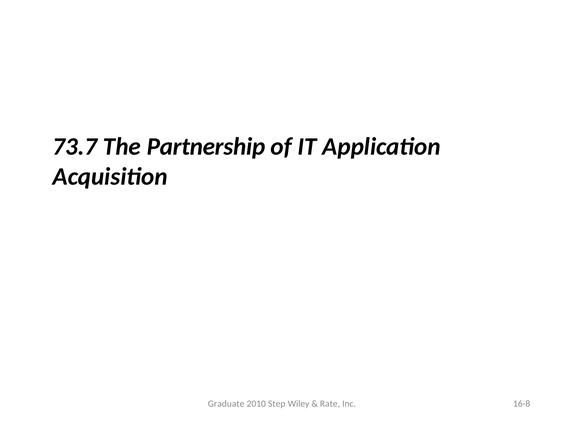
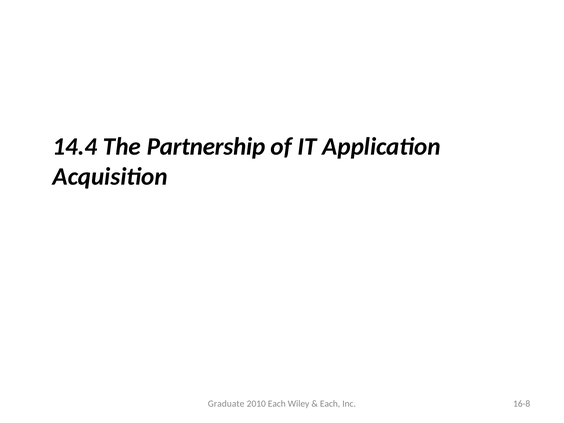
73.7: 73.7 -> 14.4 (75, 146)
2010 Step: Step -> Each (277, 404)
Rate: Rate -> Each (330, 404)
